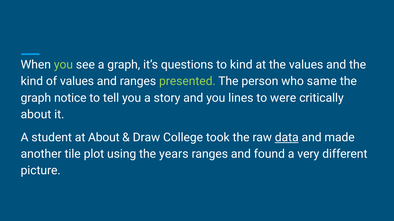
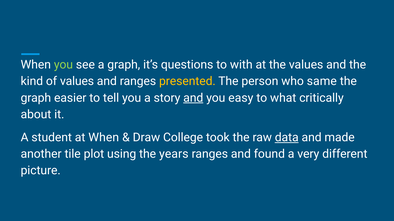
to kind: kind -> with (241, 65)
presented colour: light green -> yellow (187, 82)
notice: notice -> easier (70, 98)
and underline: none -> present (193, 98)
lines: lines -> easy (241, 98)
were: were -> what (283, 98)
at About: About -> When (104, 138)
